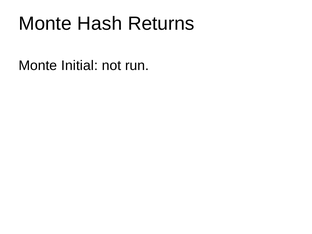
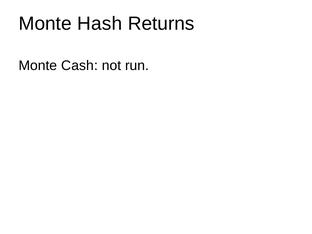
Initial: Initial -> Cash (79, 65)
